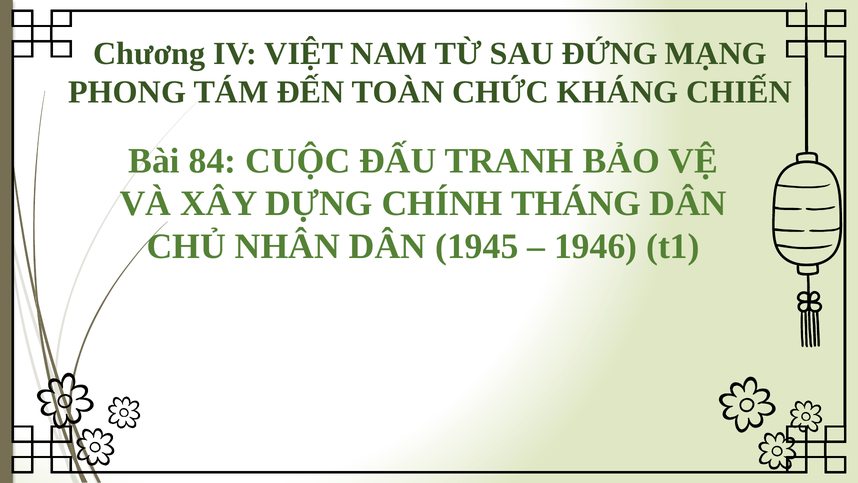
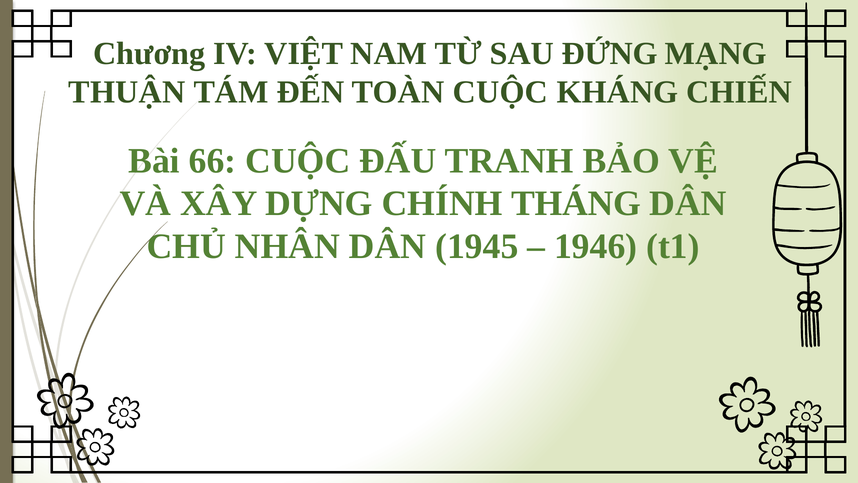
PHONG: PHONG -> THUẬN (127, 92)
TOÀN CHỨC: CHỨC -> CUỘC (500, 92)
84: 84 -> 66 (213, 161)
